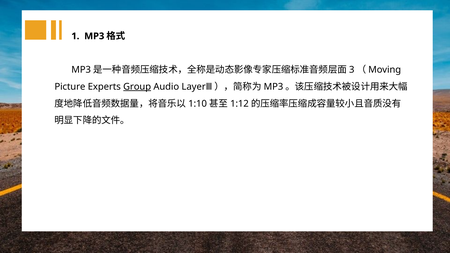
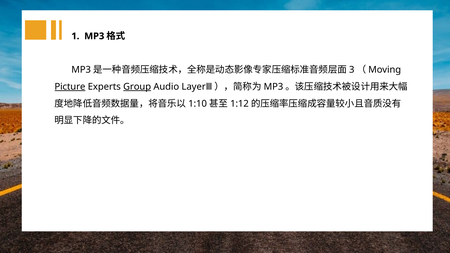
Picture underline: none -> present (70, 87)
